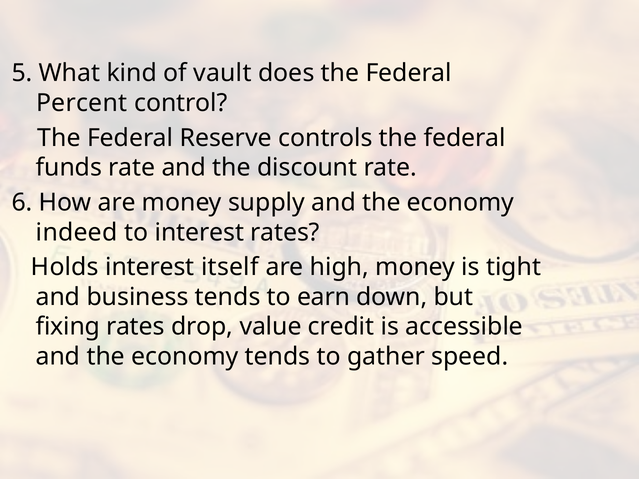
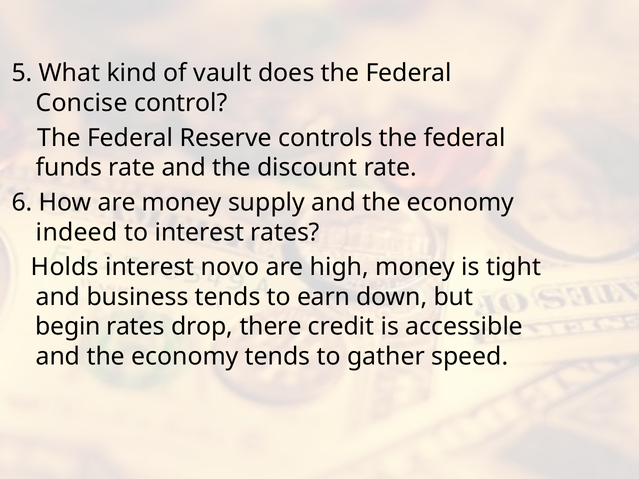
Percent: Percent -> Concise (82, 103)
itself: itself -> novo (230, 267)
fixing: fixing -> begin (68, 327)
value: value -> there (271, 327)
